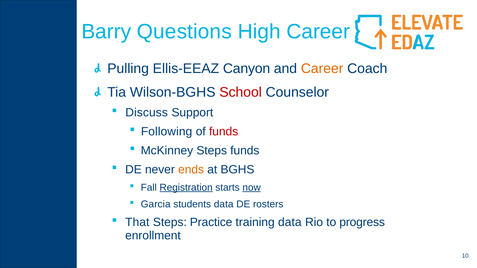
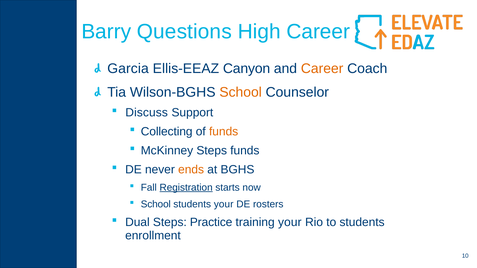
Pulling: Pulling -> Garcia (128, 69)
School colour: red -> orange (241, 92)
Following: Following -> Collecting (167, 132)
funds colour: red -> orange (224, 132)
now underline: present -> none (252, 188)
Garcia: Garcia -> School (156, 204)
students data: data -> your (224, 204)
That: That -> Dual (137, 222)
training data: data -> your (290, 222)
to progress: progress -> students (362, 222)
